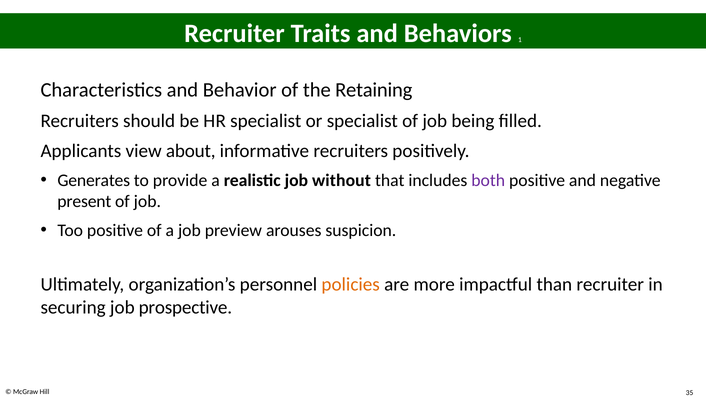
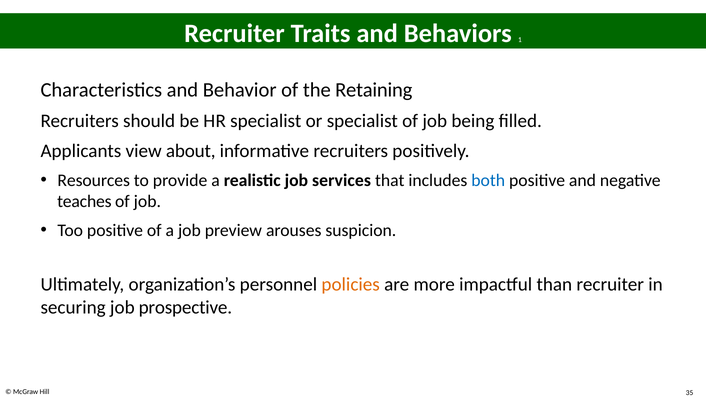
Generates: Generates -> Resources (94, 181)
without: without -> services (342, 181)
both colour: purple -> blue (488, 181)
present: present -> teaches (84, 202)
